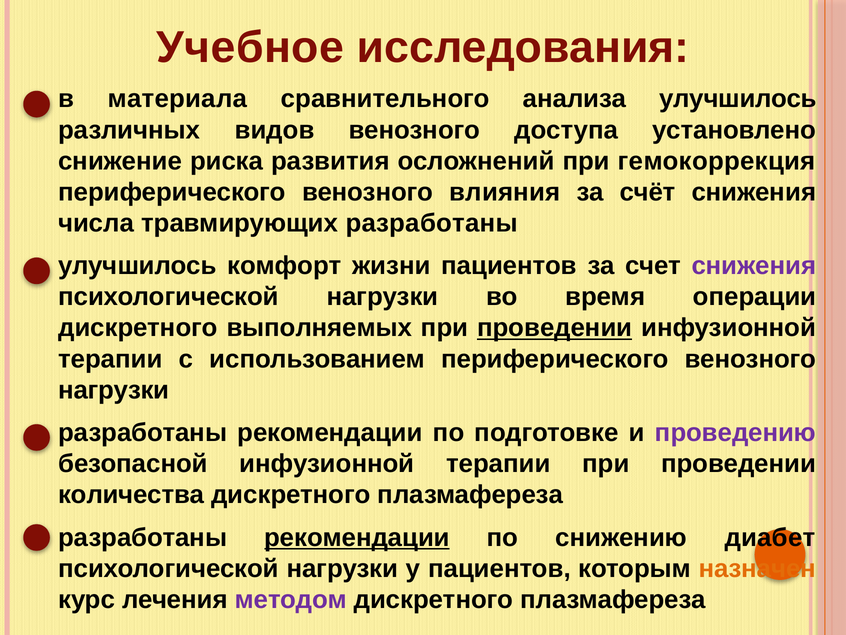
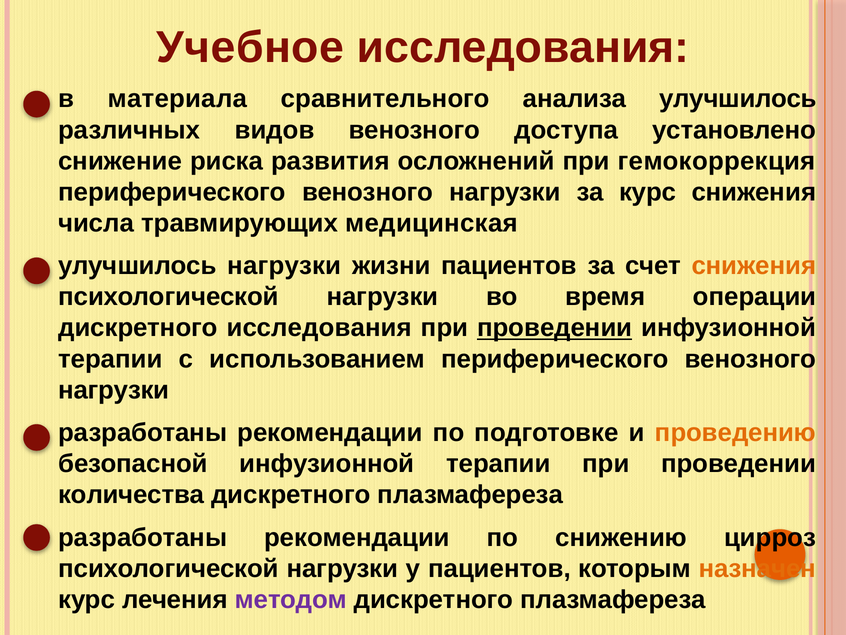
влияния: влияния -> нагрузки (505, 192)
за счёт: счёт -> курс (648, 192)
травмирующих разработаны: разработаны -> медицинская (432, 223)
улучшилось комфорт: комфорт -> нагрузки (284, 266)
снижения colour: purple -> orange (754, 266)
дискретного выполняемых: выполняемых -> исследования (319, 328)
проведению colour: purple -> orange (736, 432)
рекомендации underline: present -> none (357, 537)
диабет: диабет -> цирроз (770, 537)
